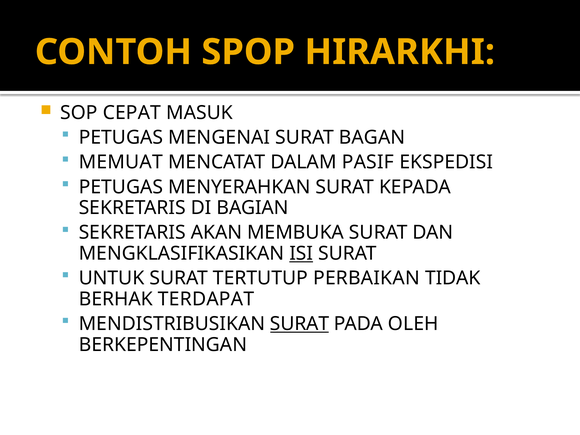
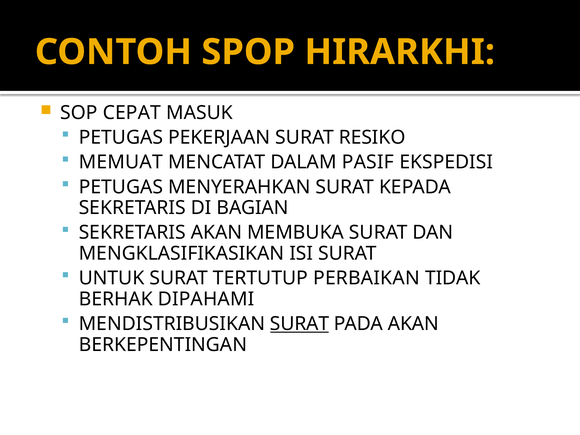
MENGENAI: MENGENAI -> PEKERJAAN (219, 138)
BAGAN: BAGAN -> RESIKO (372, 138)
ISI underline: present -> none (301, 253)
TERDAPAT: TERDAPAT -> DIPAHAMI (206, 299)
PADA OLEH: OLEH -> AKAN (413, 324)
